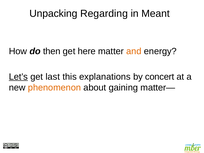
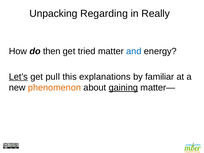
Meant: Meant -> Really (156, 14)
here: here -> tried (87, 51)
and colour: orange -> blue (134, 51)
last: last -> pull (53, 77)
concert: concert -> familiar (160, 77)
gaining underline: none -> present (123, 88)
